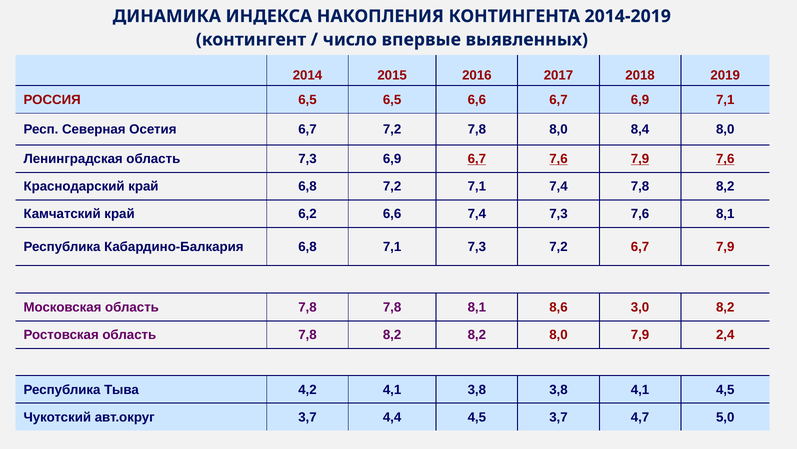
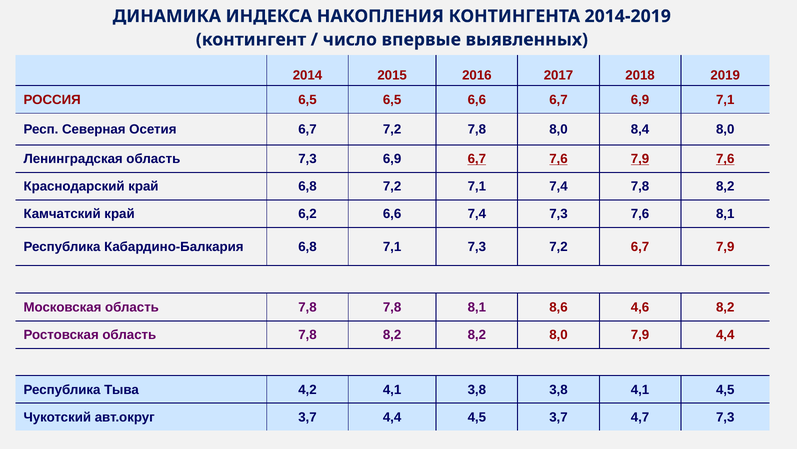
3,0: 3,0 -> 4,6 (640, 307)
7,9 2,4: 2,4 -> 4,4 (725, 334)
4,7 5,0: 5,0 -> 7,3 (725, 416)
